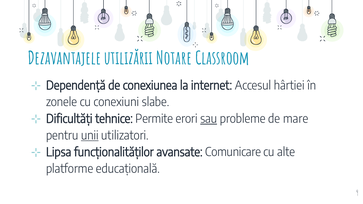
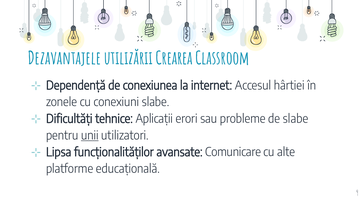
Notare: Notare -> Crearea (174, 59)
Permite: Permite -> Aplicații (154, 119)
sau underline: present -> none (209, 119)
de mare: mare -> slabe (296, 119)
